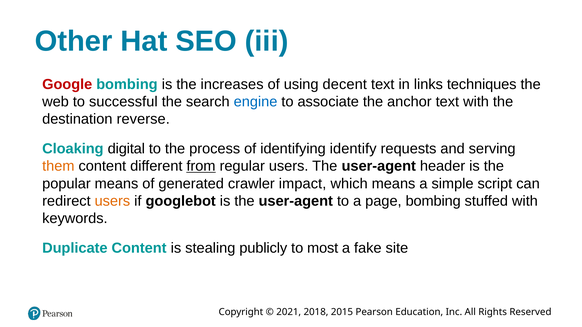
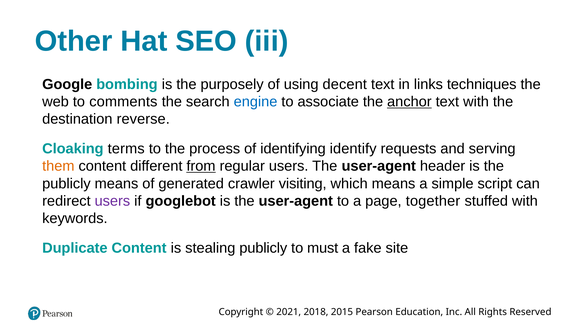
Google colour: red -> black (67, 84)
increases: increases -> purposely (232, 84)
successful: successful -> comments (123, 102)
anchor underline: none -> present (409, 102)
digital: digital -> terms (126, 149)
popular: popular -> publicly (66, 184)
impact: impact -> visiting (303, 184)
users colour: orange -> purple (112, 201)
page bombing: bombing -> together (433, 201)
most: most -> must (323, 248)
